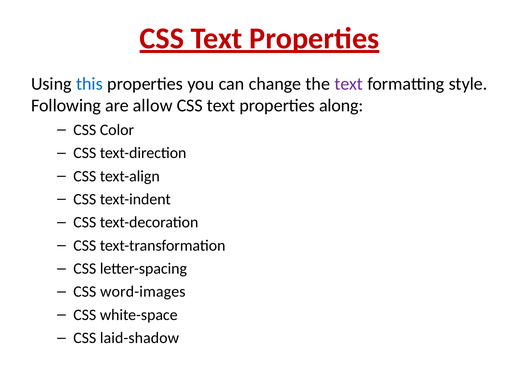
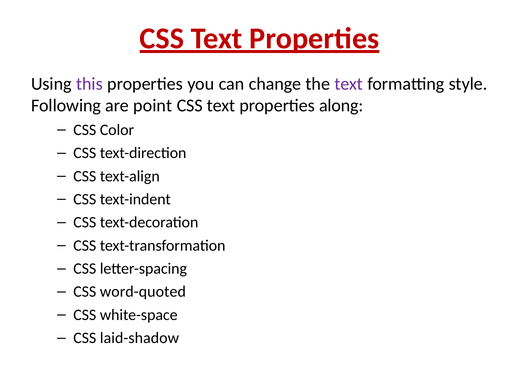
this colour: blue -> purple (90, 84)
allow: allow -> point (153, 105)
word-images: word-images -> word-quoted (143, 291)
